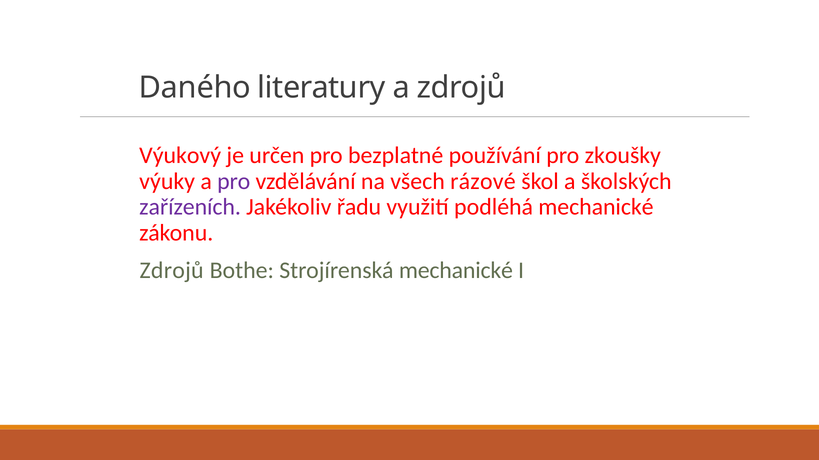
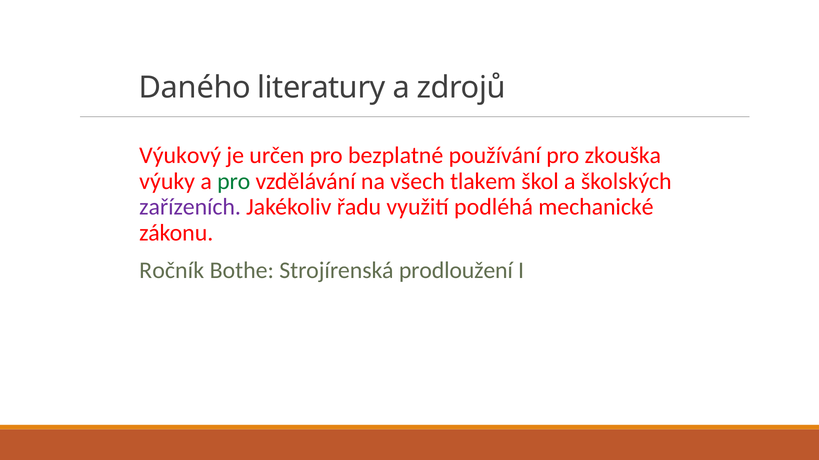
zkoušky: zkoušky -> zkouška (623, 156)
pro colour: purple -> green (234, 181)
rázové: rázové -> tlakem (483, 181)
Zdrojů: Zdrojů -> Ročník (172, 271)
Strojírenská mechanické: mechanické -> prodloužení (456, 271)
